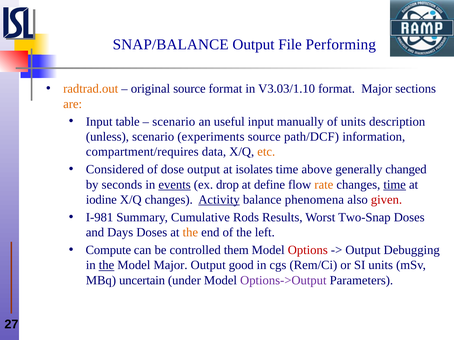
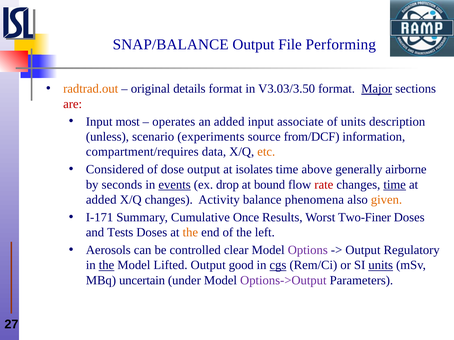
original source: source -> details (189, 89)
V3.03/1.10: V3.03/1.10 -> V3.03/3.50 (287, 89)
Major underline: none -> present (377, 89)
are colour: orange -> red (73, 104)
table: table -> most (128, 122)
scenario: scenario -> operates (174, 122)
an useful: useful -> added (229, 122)
manually: manually -> associate (300, 122)
path/DCF: path/DCF -> from/DCF (312, 137)
changed: changed -> airborne (406, 170)
define: define -> bound (270, 185)
rate colour: orange -> red (324, 185)
iodine: iodine -> added (101, 200)
Activity underline: present -> none (219, 200)
given colour: red -> orange (386, 200)
I-981: I-981 -> I-171 (100, 218)
Rods: Rods -> Once (246, 218)
Two-Snap: Two-Snap -> Two-Finer (364, 218)
Days: Days -> Tests (120, 233)
Compute: Compute -> Aerosols (108, 250)
them: them -> clear (236, 250)
Options colour: red -> purple (308, 250)
Debugging: Debugging -> Regulatory (412, 250)
Model Major: Major -> Lifted (171, 266)
cgs underline: none -> present (278, 266)
units underline: none -> present (381, 266)
